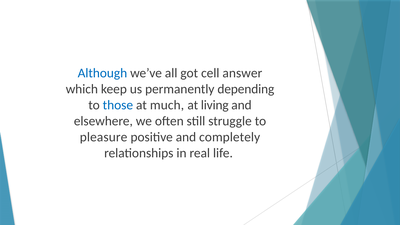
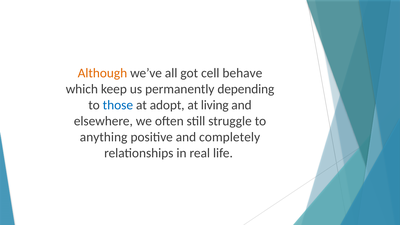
Although colour: blue -> orange (102, 73)
answer: answer -> behave (242, 73)
much: much -> adopt (167, 105)
pleasure: pleasure -> anything (104, 137)
